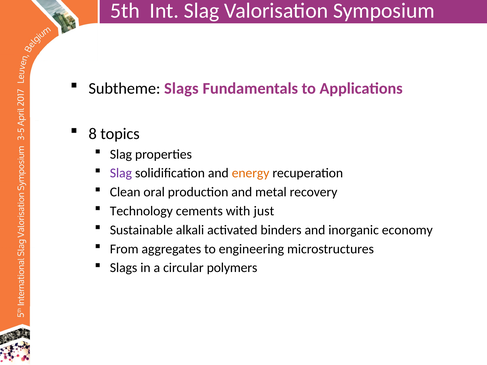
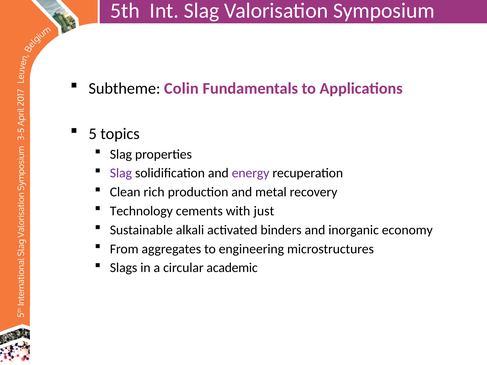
Subtheme Slags: Slags -> Colin (181, 89)
8: 8 -> 5 (93, 134)
energy colour: orange -> purple (251, 173)
oral: oral -> rich (154, 192)
polymers: polymers -> academic (232, 268)
